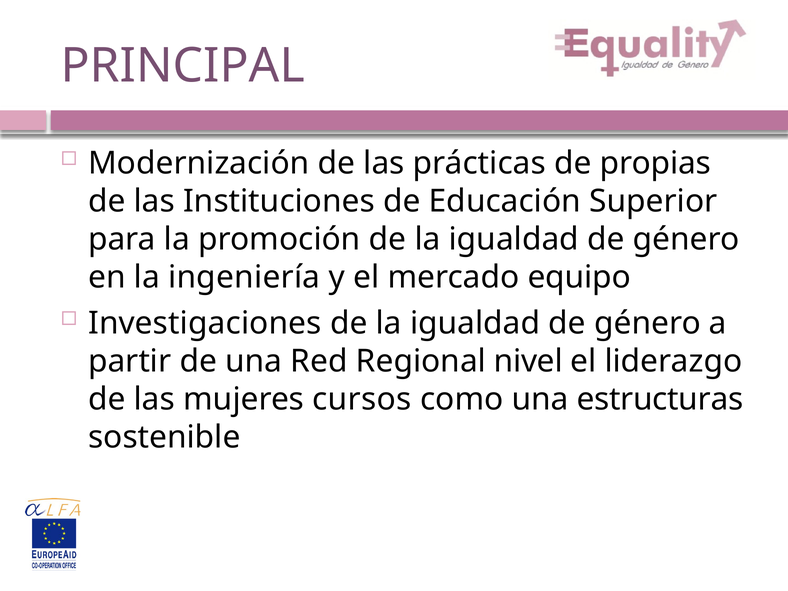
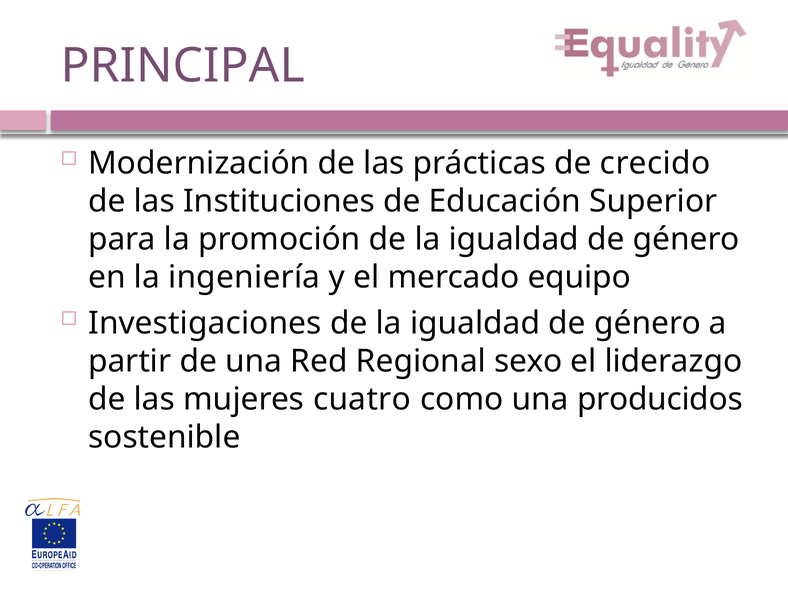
propias: propias -> crecido (655, 163)
nivel: nivel -> sexo (528, 361)
cursos: cursos -> cuatro (362, 399)
estructuras: estructuras -> producidos (660, 399)
